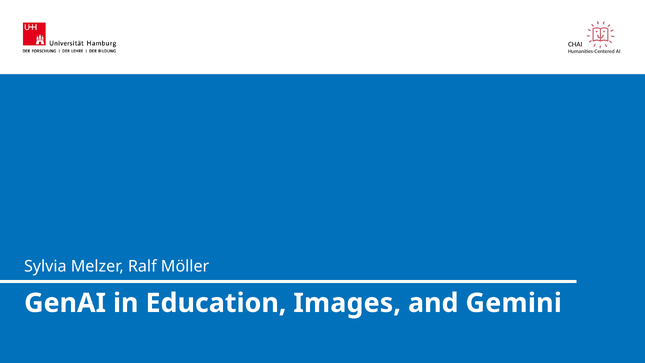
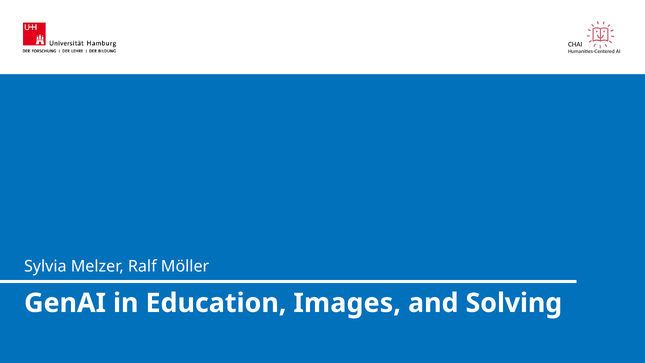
Gemini: Gemini -> Solving (514, 303)
